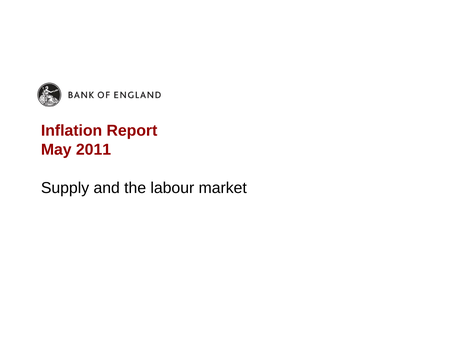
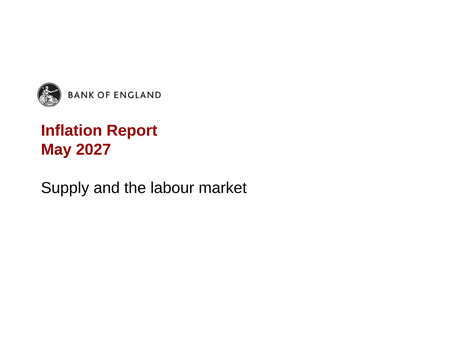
2011: 2011 -> 2027 (94, 149)
